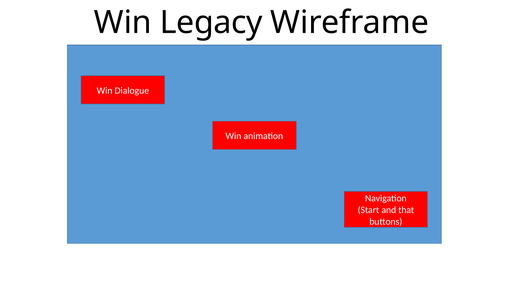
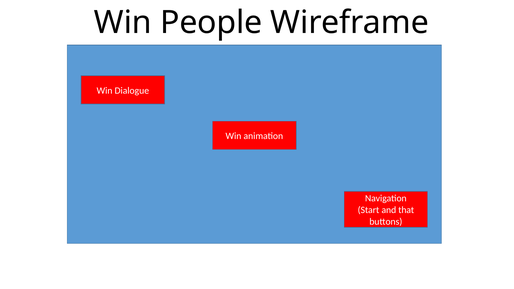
Legacy: Legacy -> People (211, 22)
